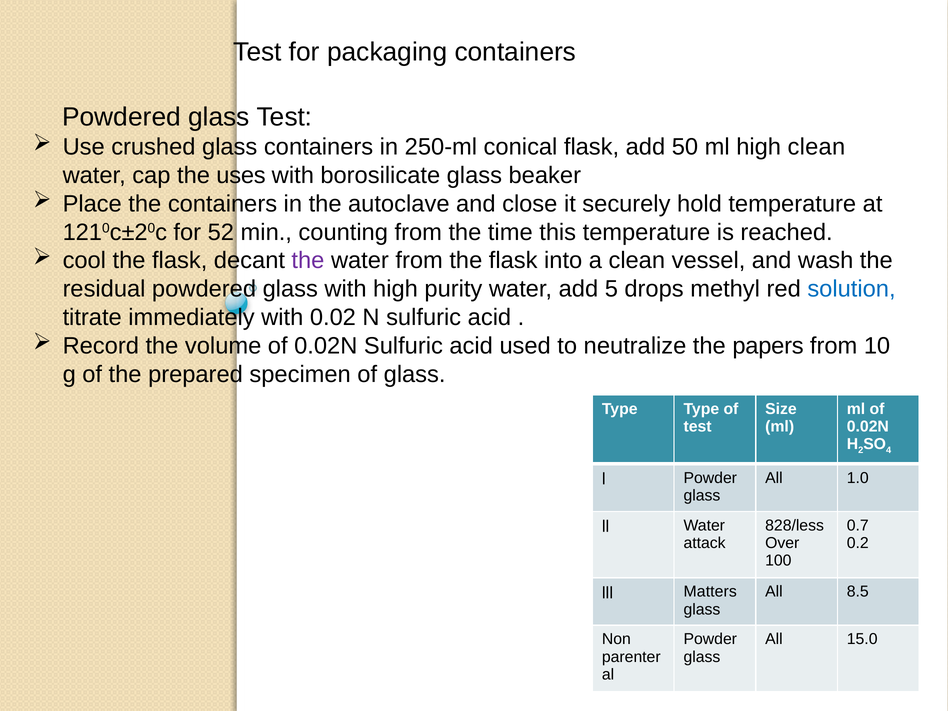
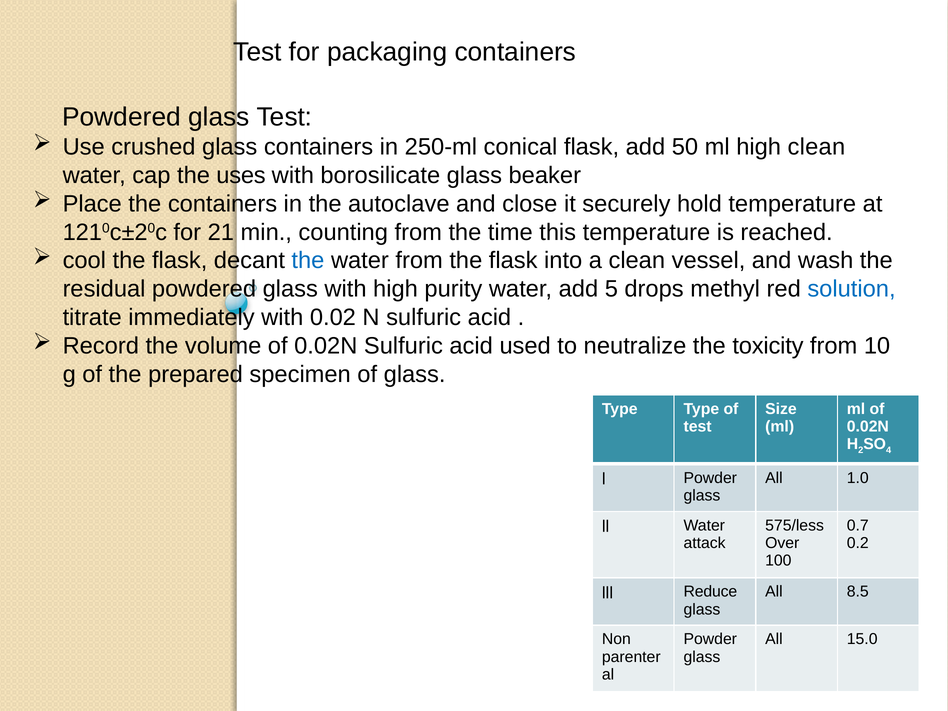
52: 52 -> 21 (221, 232)
the colour: purple -> blue (308, 261)
papers: papers -> toxicity (768, 346)
828/less: 828/less -> 575/less (795, 525)
Matters: Matters -> Reduce (710, 592)
